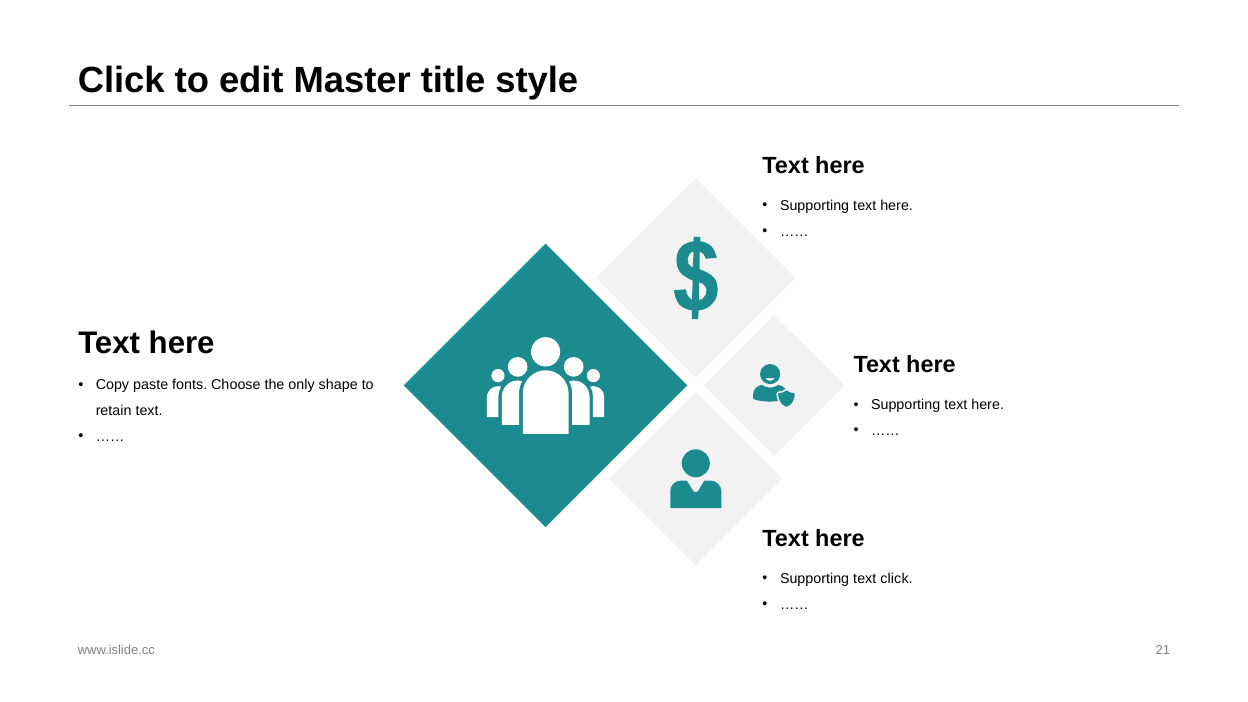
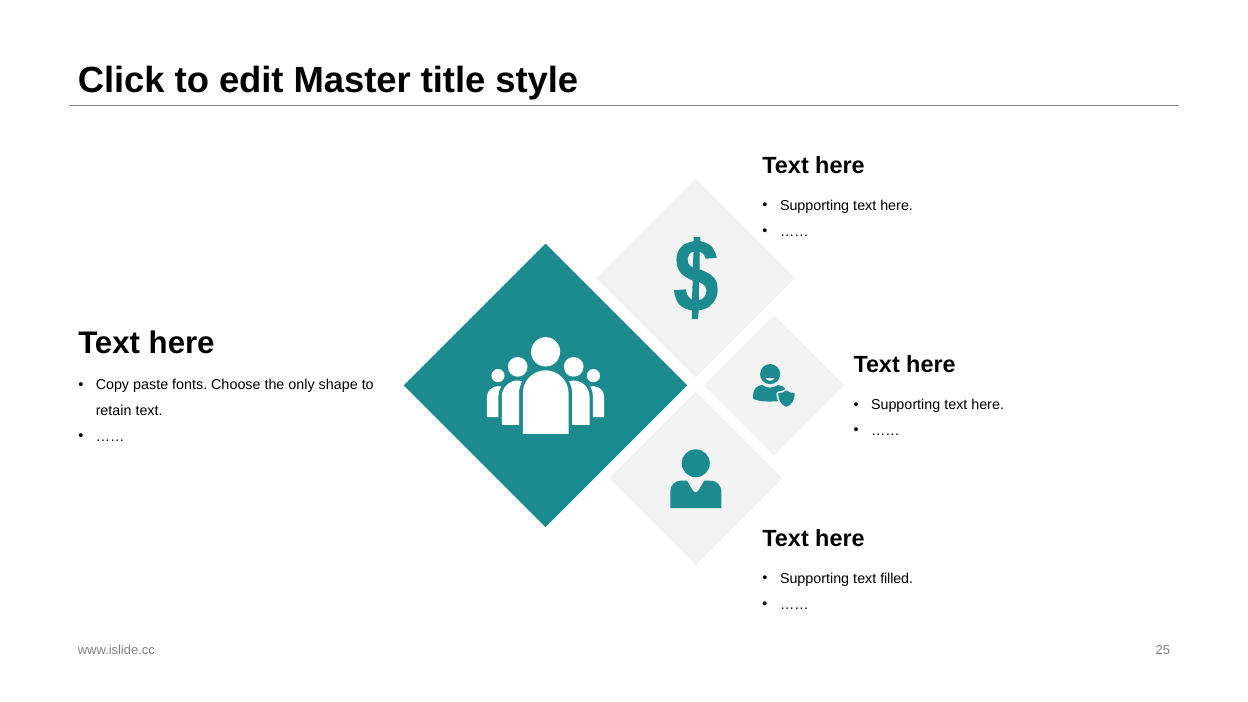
text click: click -> filled (897, 579)
21: 21 -> 25 (1163, 650)
